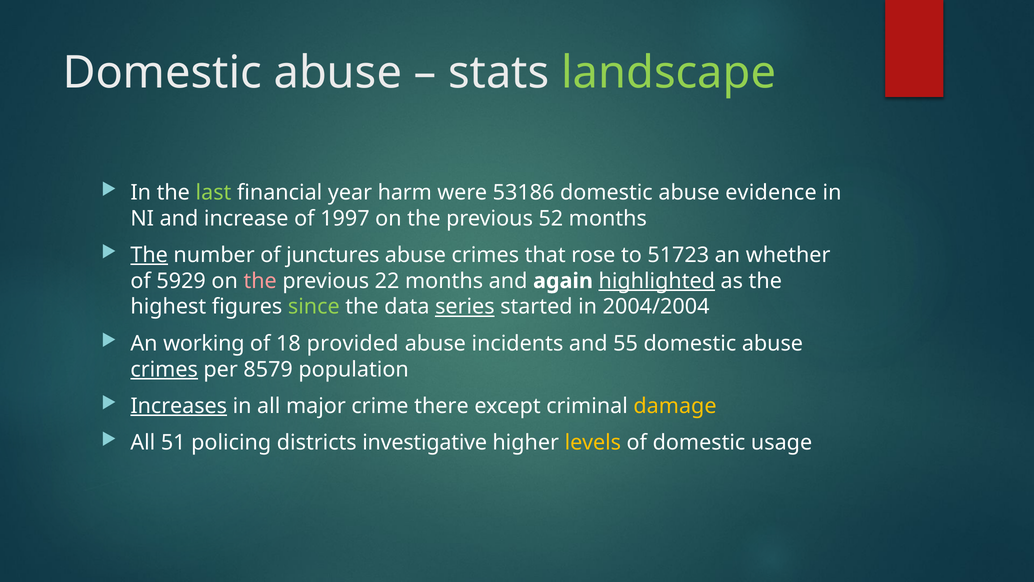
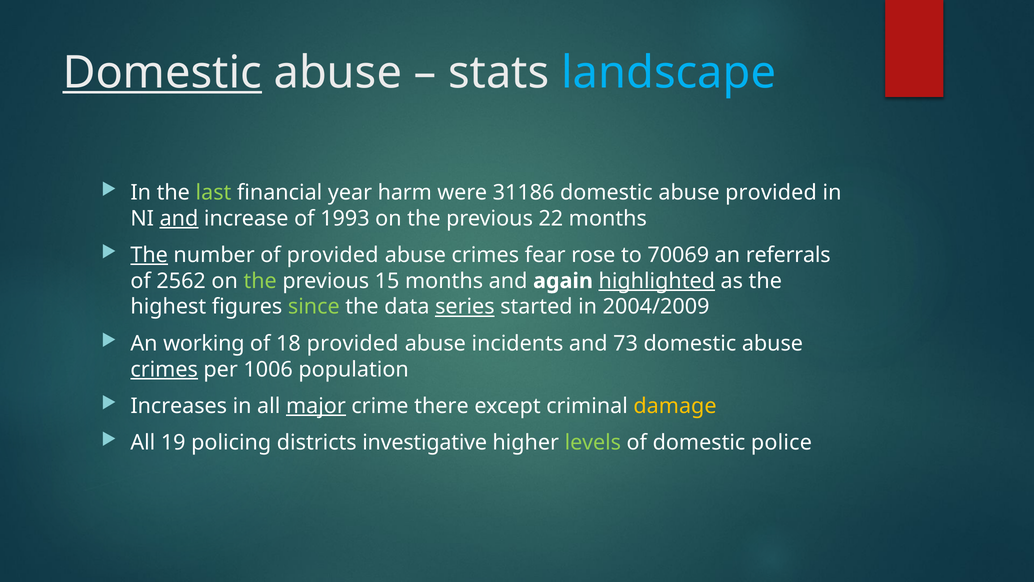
Domestic underline: none -> present (162, 73)
landscape colour: light green -> light blue (669, 73)
53186: 53186 -> 31186 (524, 192)
abuse evidence: evidence -> provided (771, 192)
and underline: none -> present (179, 218)
1997: 1997 -> 1993 (345, 218)
52: 52 -> 22 (551, 218)
of junctures: junctures -> provided (333, 255)
that: that -> fear (545, 255)
51723: 51723 -> 70069 (678, 255)
whether: whether -> referrals (788, 255)
5929: 5929 -> 2562 (181, 281)
the colour: pink -> light green (260, 281)
22: 22 -> 15 (387, 281)
2004/2004: 2004/2004 -> 2004/2009 (656, 307)
55: 55 -> 73 (626, 343)
8579: 8579 -> 1006 (268, 369)
Increases underline: present -> none (179, 406)
major underline: none -> present (316, 406)
51: 51 -> 19 (173, 442)
levels colour: yellow -> light green (593, 442)
usage: usage -> police (781, 442)
